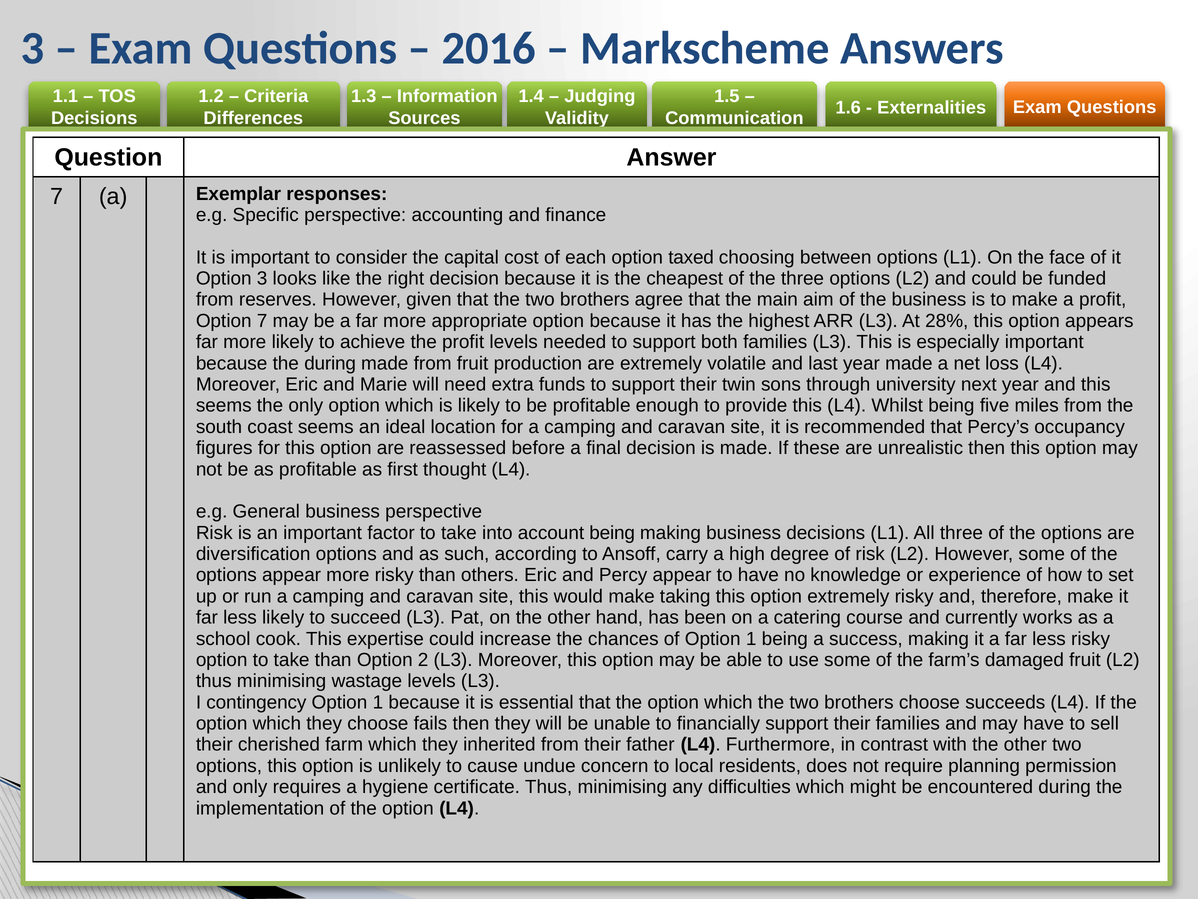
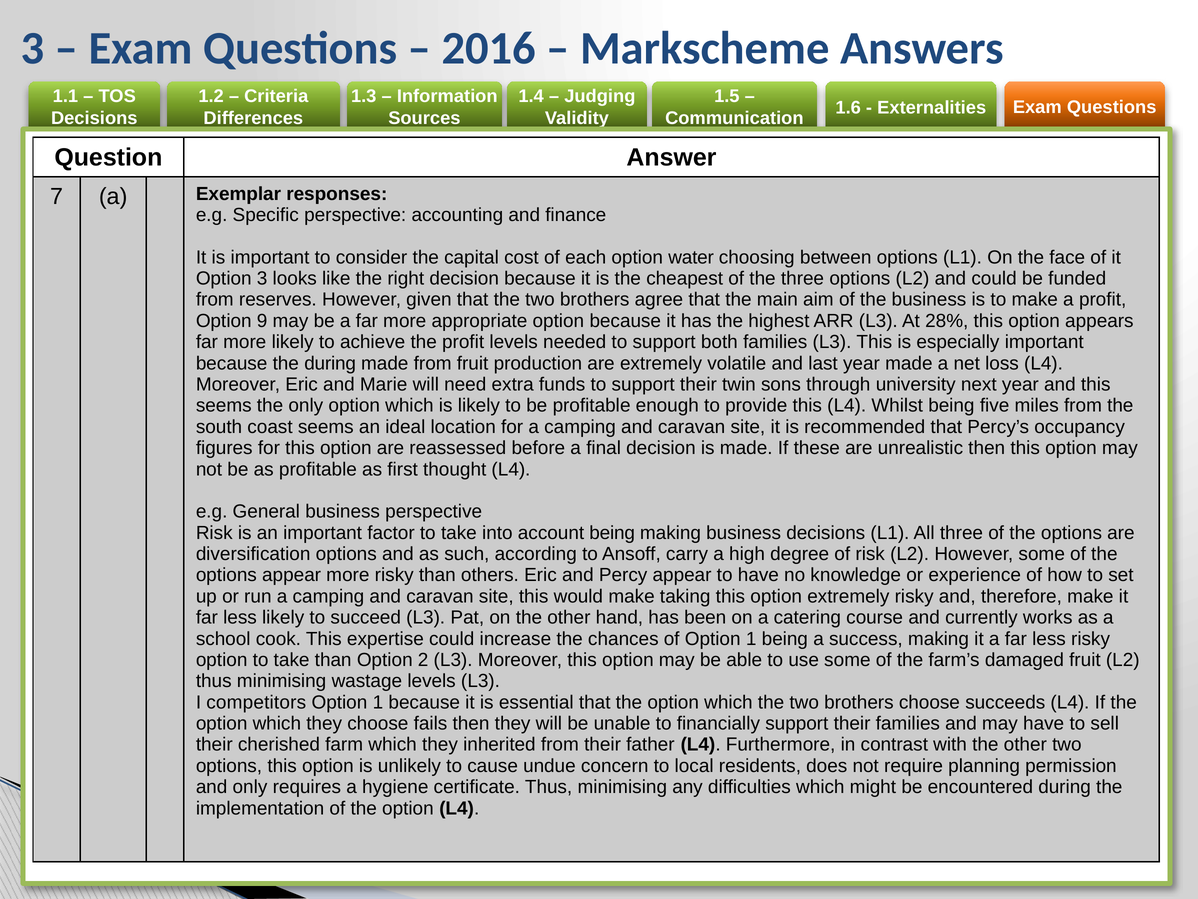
taxed: taxed -> water (691, 257)
Option 7: 7 -> 9 (262, 321)
contingency: contingency -> competitors (256, 702)
